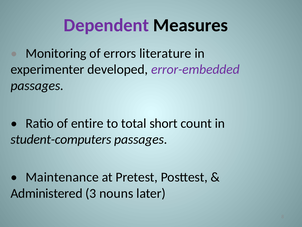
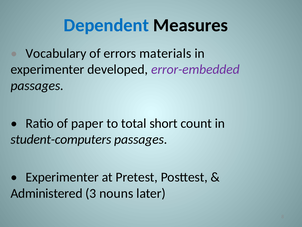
Dependent colour: purple -> blue (106, 25)
Monitoring: Monitoring -> Vocabulary (56, 53)
literature: literature -> materials (165, 53)
entire: entire -> paper (87, 123)
Maintenance: Maintenance -> Experimenter (62, 177)
